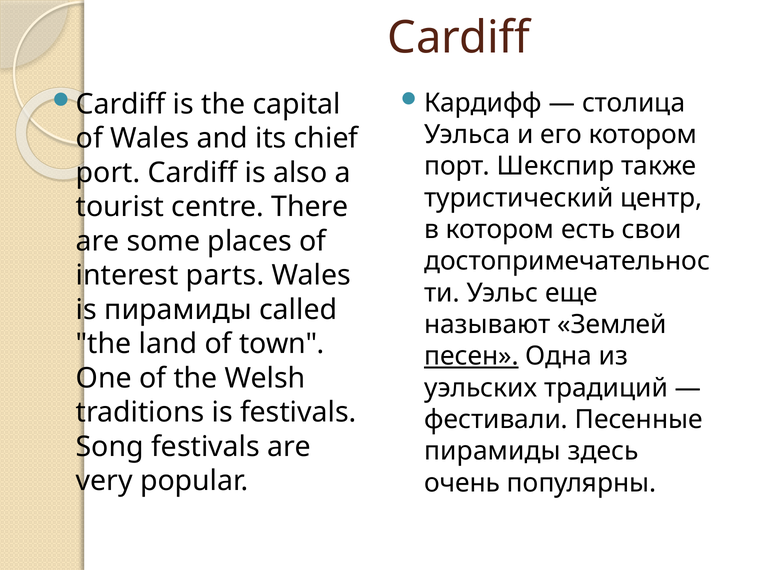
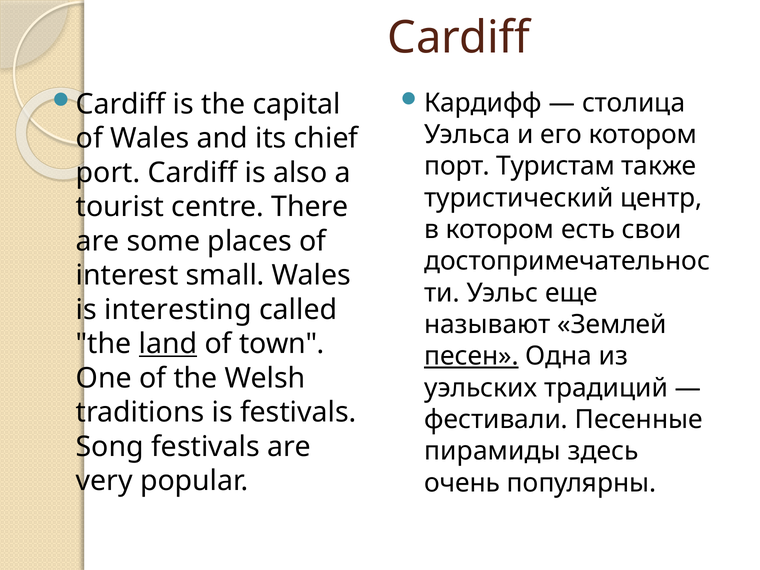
Шекспир: Шекспир -> Туристам (556, 166)
parts: parts -> small (225, 276)
is пирамиды: пирамиды -> interesting (178, 310)
land underline: none -> present (168, 344)
